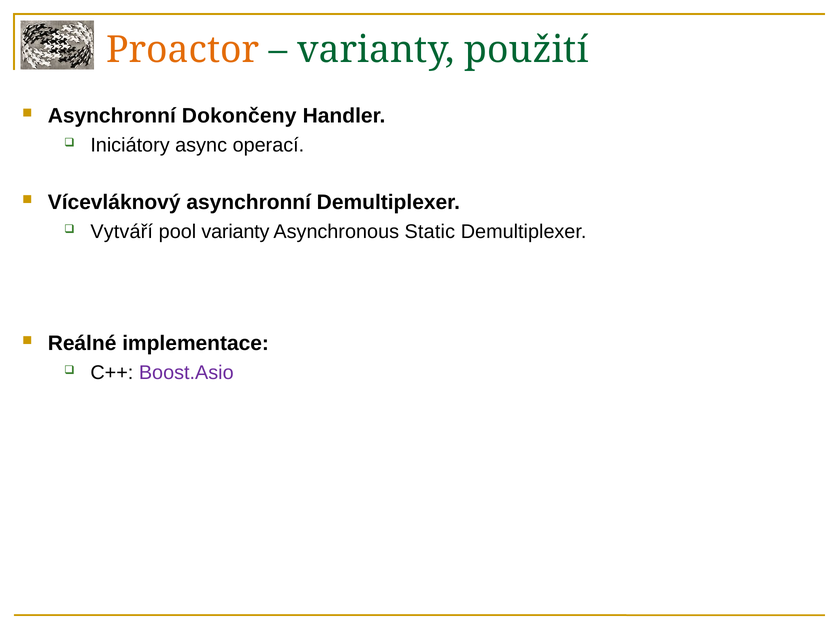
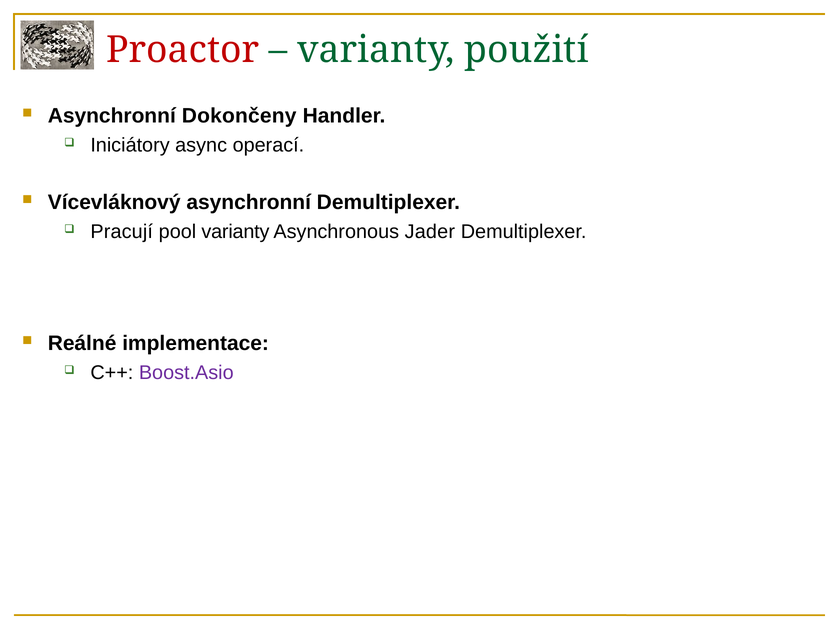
Proactor colour: orange -> red (183, 50)
Vytváří: Vytváří -> Pracují (122, 232)
Static: Static -> Jader (430, 232)
